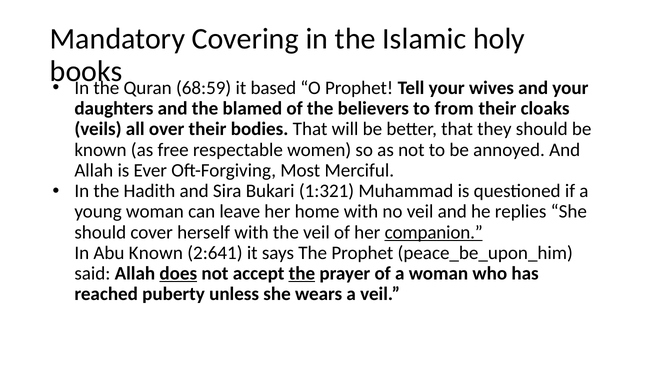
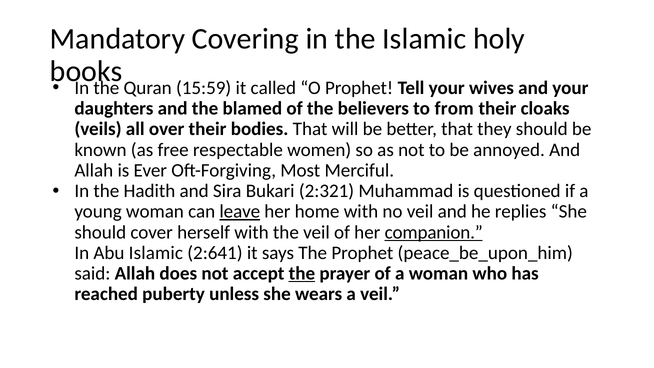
68:59: 68:59 -> 15:59 (204, 88)
based: based -> called (273, 88)
1:321: 1:321 -> 2:321 (327, 191)
leave underline: none -> present (240, 212)
Abu Known: Known -> Islamic (156, 253)
does underline: present -> none (178, 273)
